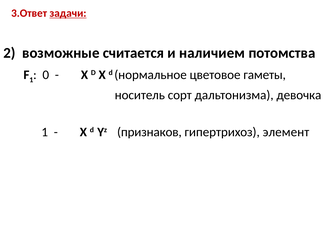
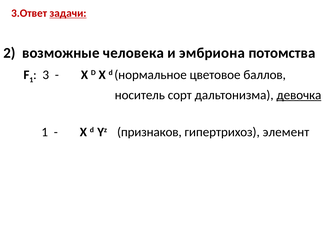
считается: считается -> человека (133, 53)
наличием: наличием -> эмбриона (212, 53)
гаметы: гаметы -> баллов (265, 75)
0: 0 -> 3 (46, 75)
девочка underline: none -> present (299, 95)
